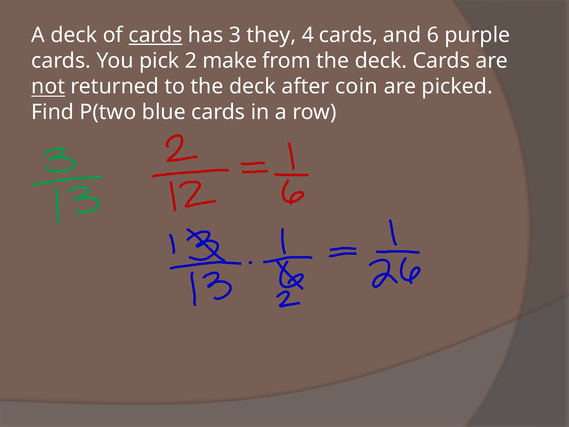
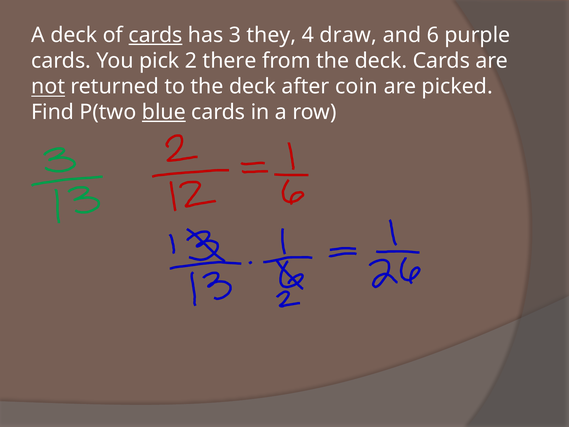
4 cards: cards -> draw (348, 35)
make: make -> there (230, 61)
blue underline: none -> present (164, 112)
